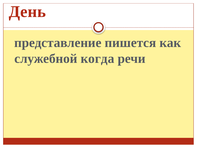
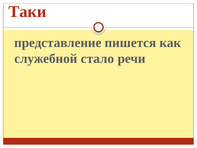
День: День -> Таки (27, 12)
когда: когда -> стало (97, 58)
